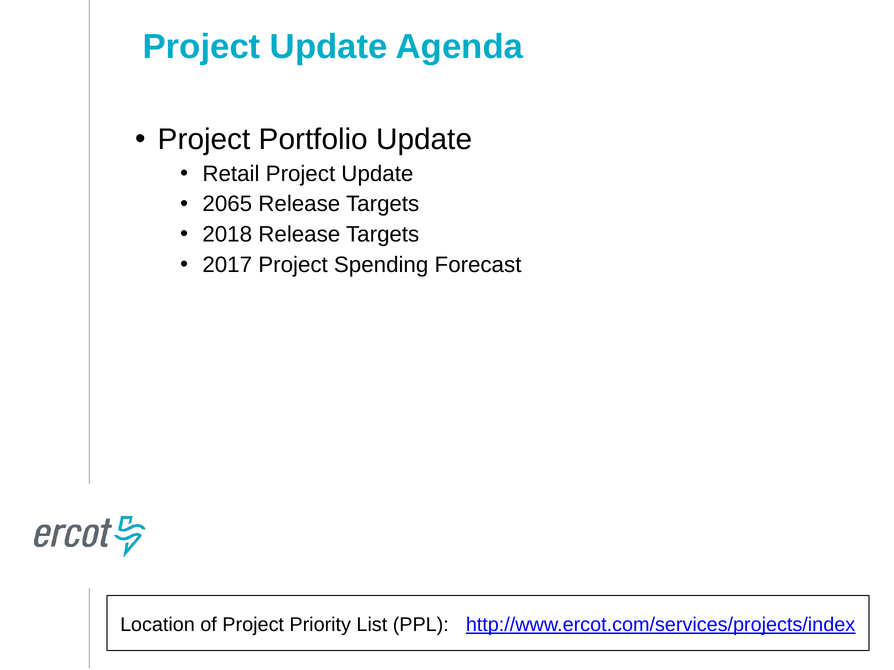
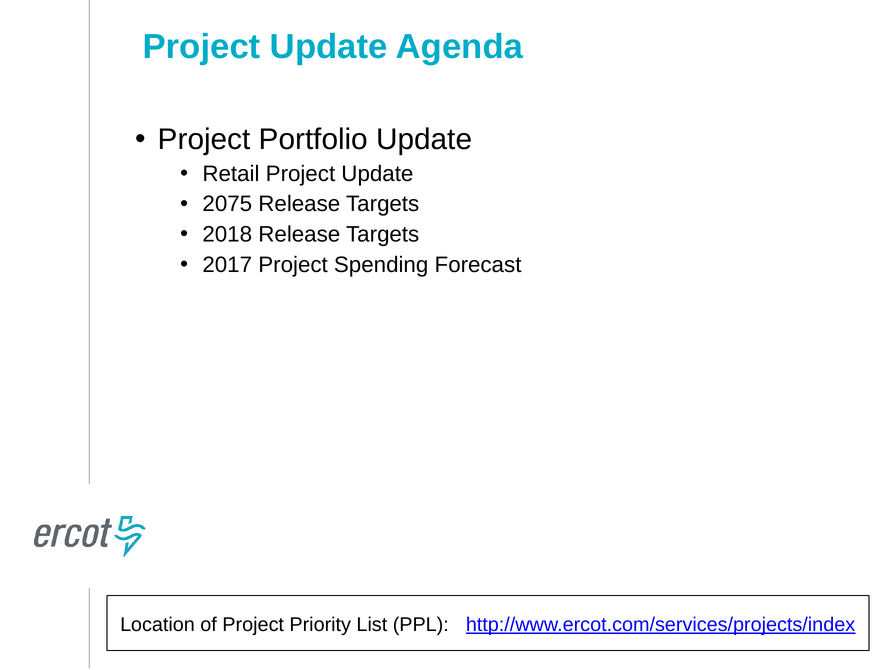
2065: 2065 -> 2075 (227, 204)
